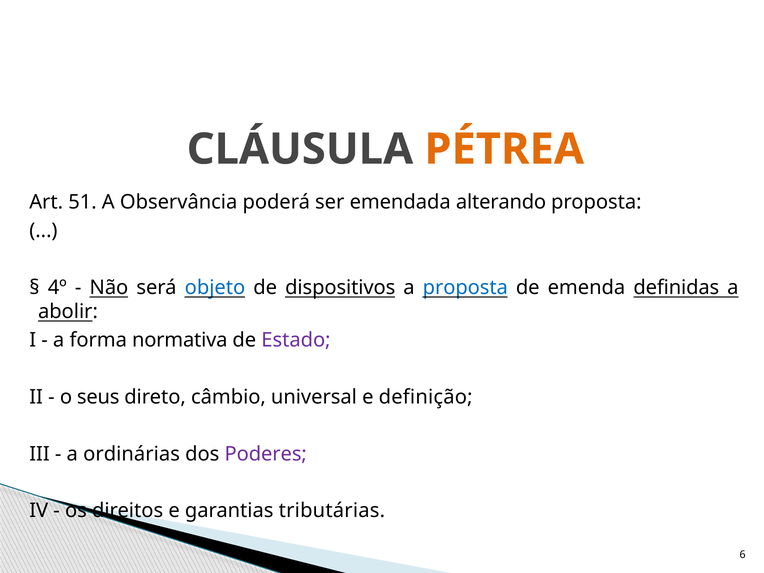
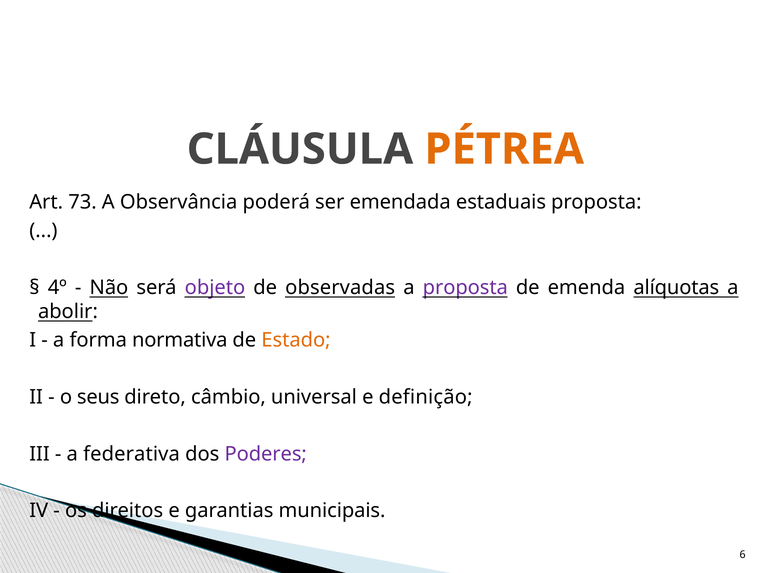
51: 51 -> 73 (82, 202)
alterando: alterando -> estaduais (501, 202)
objeto colour: blue -> purple (215, 288)
dispositivos: dispositivos -> observadas (340, 288)
proposta colour: blue -> purple (465, 288)
definidas: definidas -> alíquotas (676, 288)
Estado colour: purple -> orange (296, 340)
ordinárias: ordinárias -> federativa (132, 454)
tributárias: tributárias -> municipais (332, 511)
